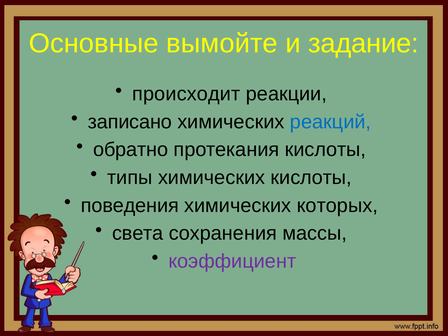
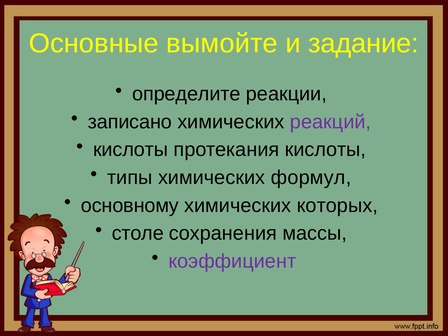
происходит: происходит -> определите (186, 94)
реакций colour: blue -> purple (331, 122)
обратно: обратно -> кислоты (131, 150)
химических кислоты: кислоты -> формул (311, 178)
поведения: поведения -> основному (130, 206)
света: света -> столе (138, 233)
